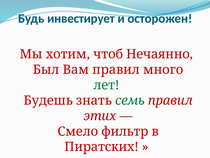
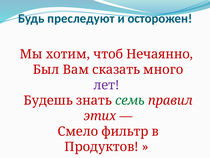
инвестирует: инвестирует -> преследуют (81, 19)
Вам правил: правил -> сказать (116, 69)
лет colour: green -> purple (106, 85)
Пиратских: Пиратских -> Продуктов (101, 146)
